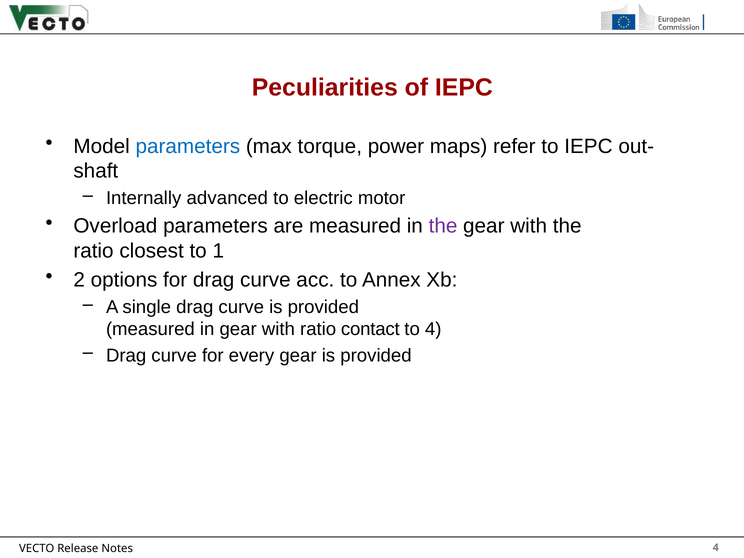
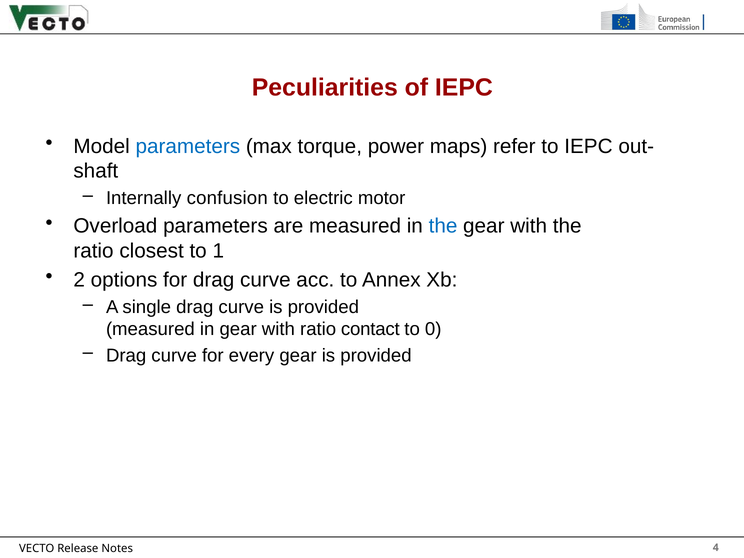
advanced: advanced -> confusion (227, 198)
the colour: purple -> blue (443, 226)
to 4: 4 -> 0 (433, 329)
